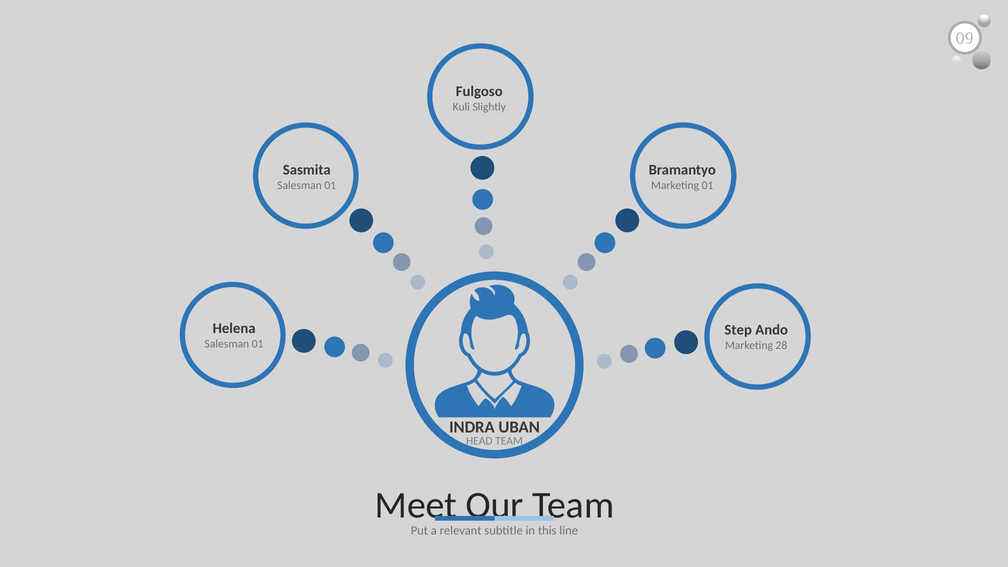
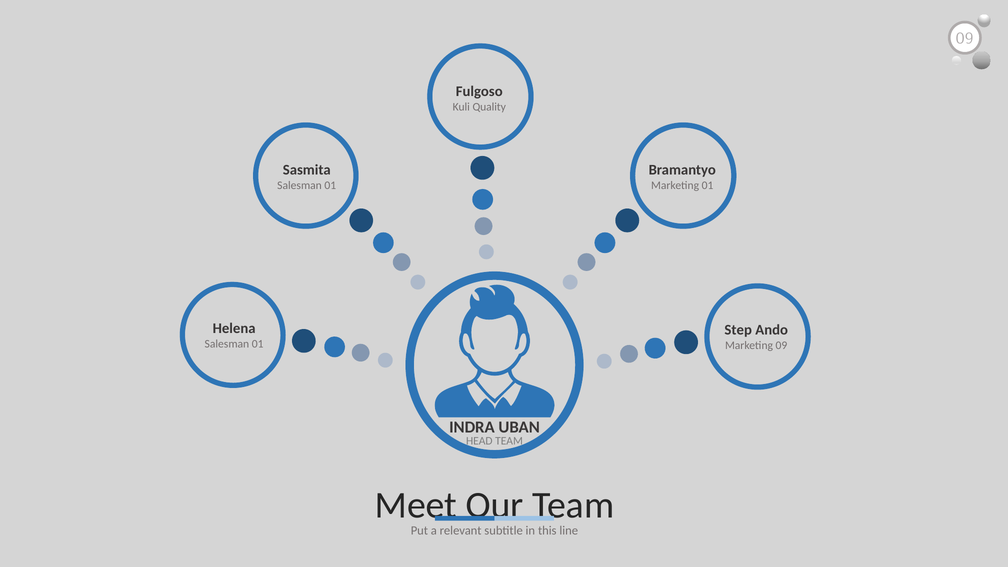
Slightly: Slightly -> Quality (489, 107)
Marketing 28: 28 -> 09 (781, 346)
